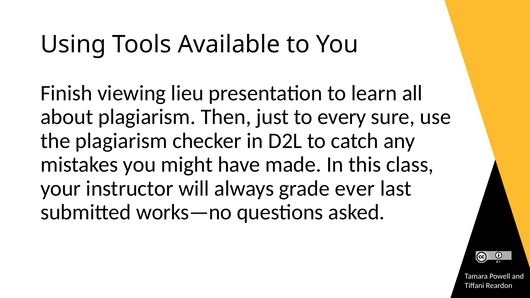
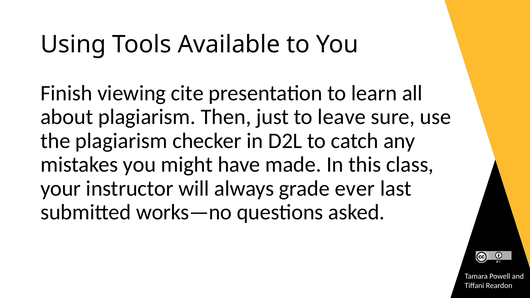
lieu: lieu -> cite (187, 93)
every: every -> leave (342, 117)
